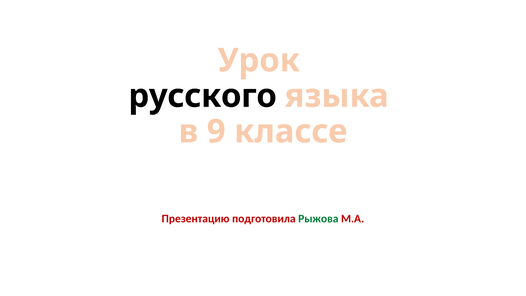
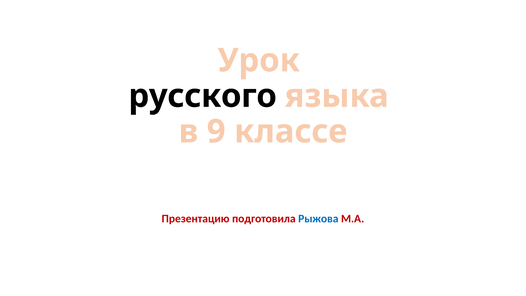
Рыжова colour: green -> blue (318, 219)
